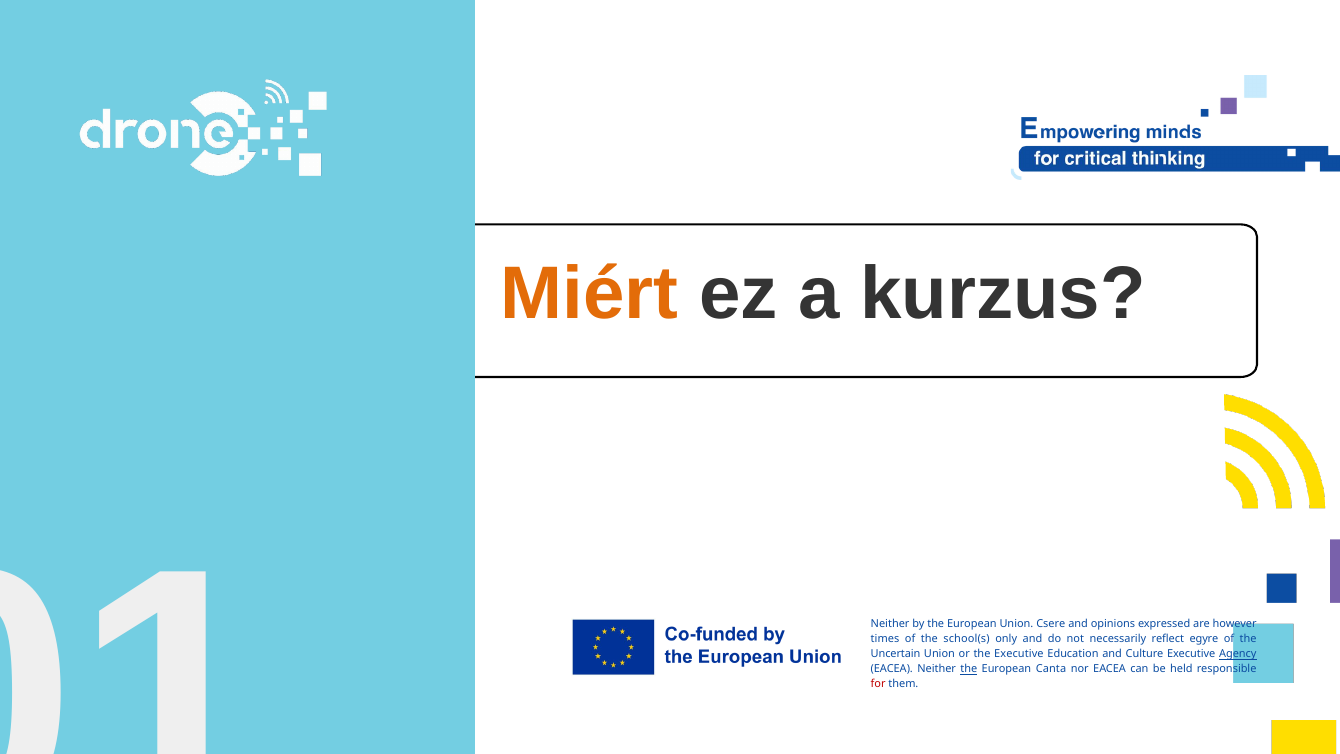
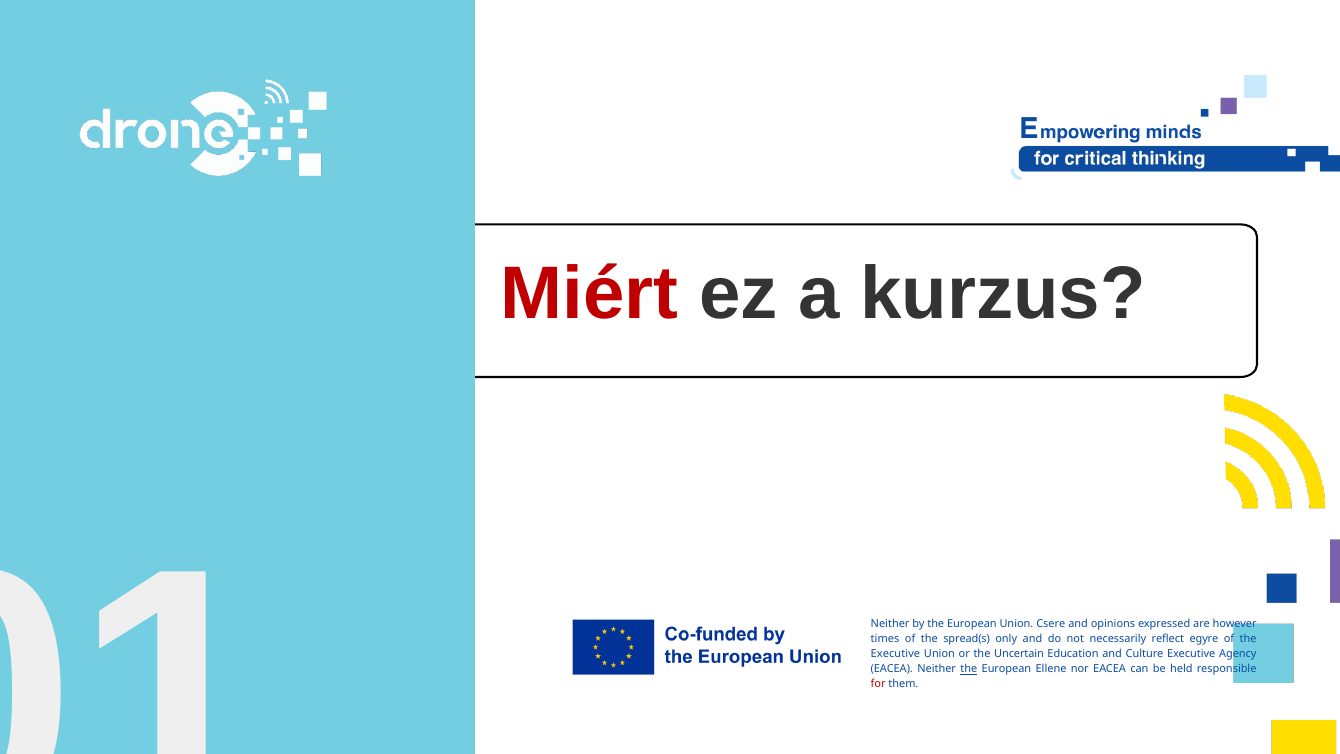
Miért colour: orange -> red (590, 293)
school(s: school(s -> spread(s (967, 639)
Uncertain: Uncertain -> Executive (895, 654)
the Executive: Executive -> Uncertain (1019, 654)
Agency underline: present -> none (1238, 654)
Canta: Canta -> Ellene (1051, 669)
